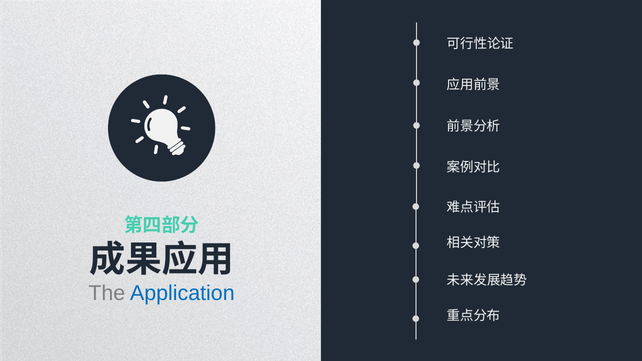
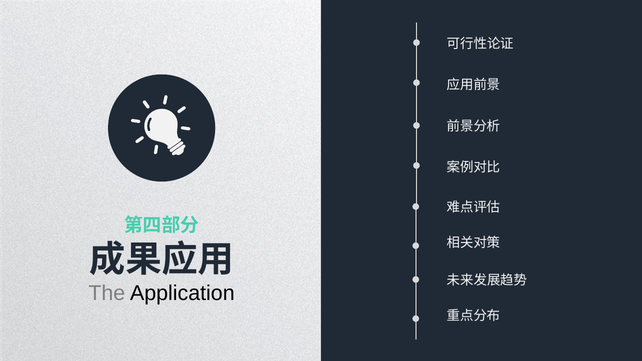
Application colour: blue -> black (182, 293)
